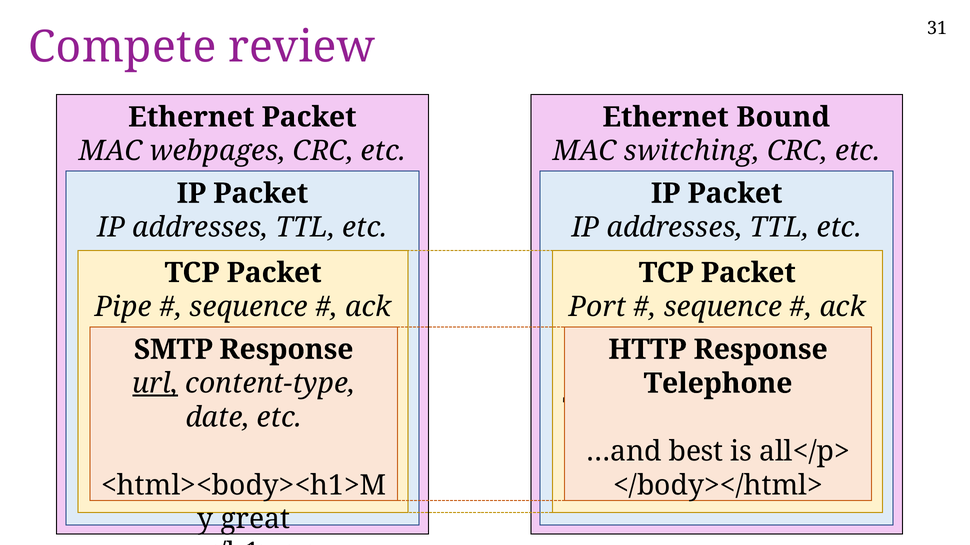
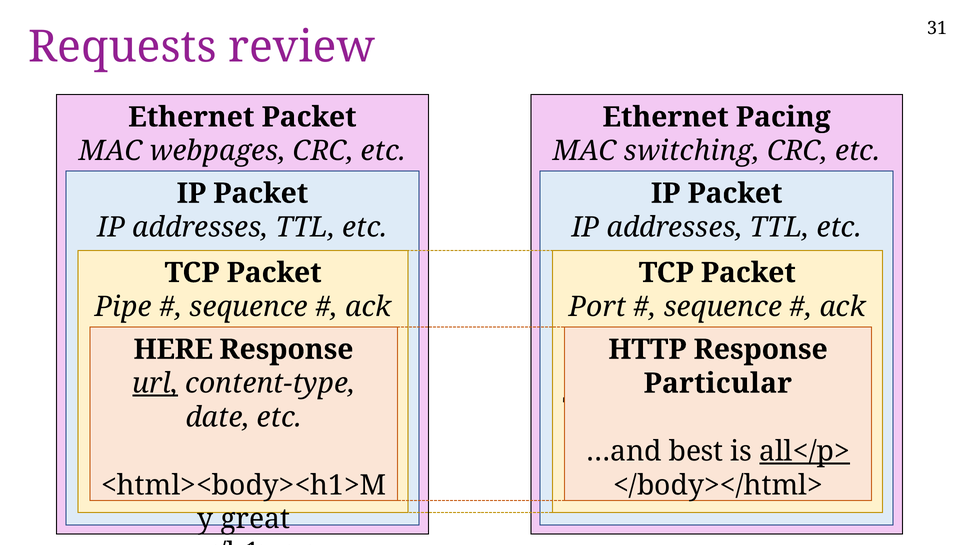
Compete: Compete -> Requests (122, 47)
Bound: Bound -> Pacing (783, 117)
SMTP: SMTP -> HERE (173, 350)
Telephone: Telephone -> Particular (718, 384)
all</p> underline: none -> present (805, 452)
